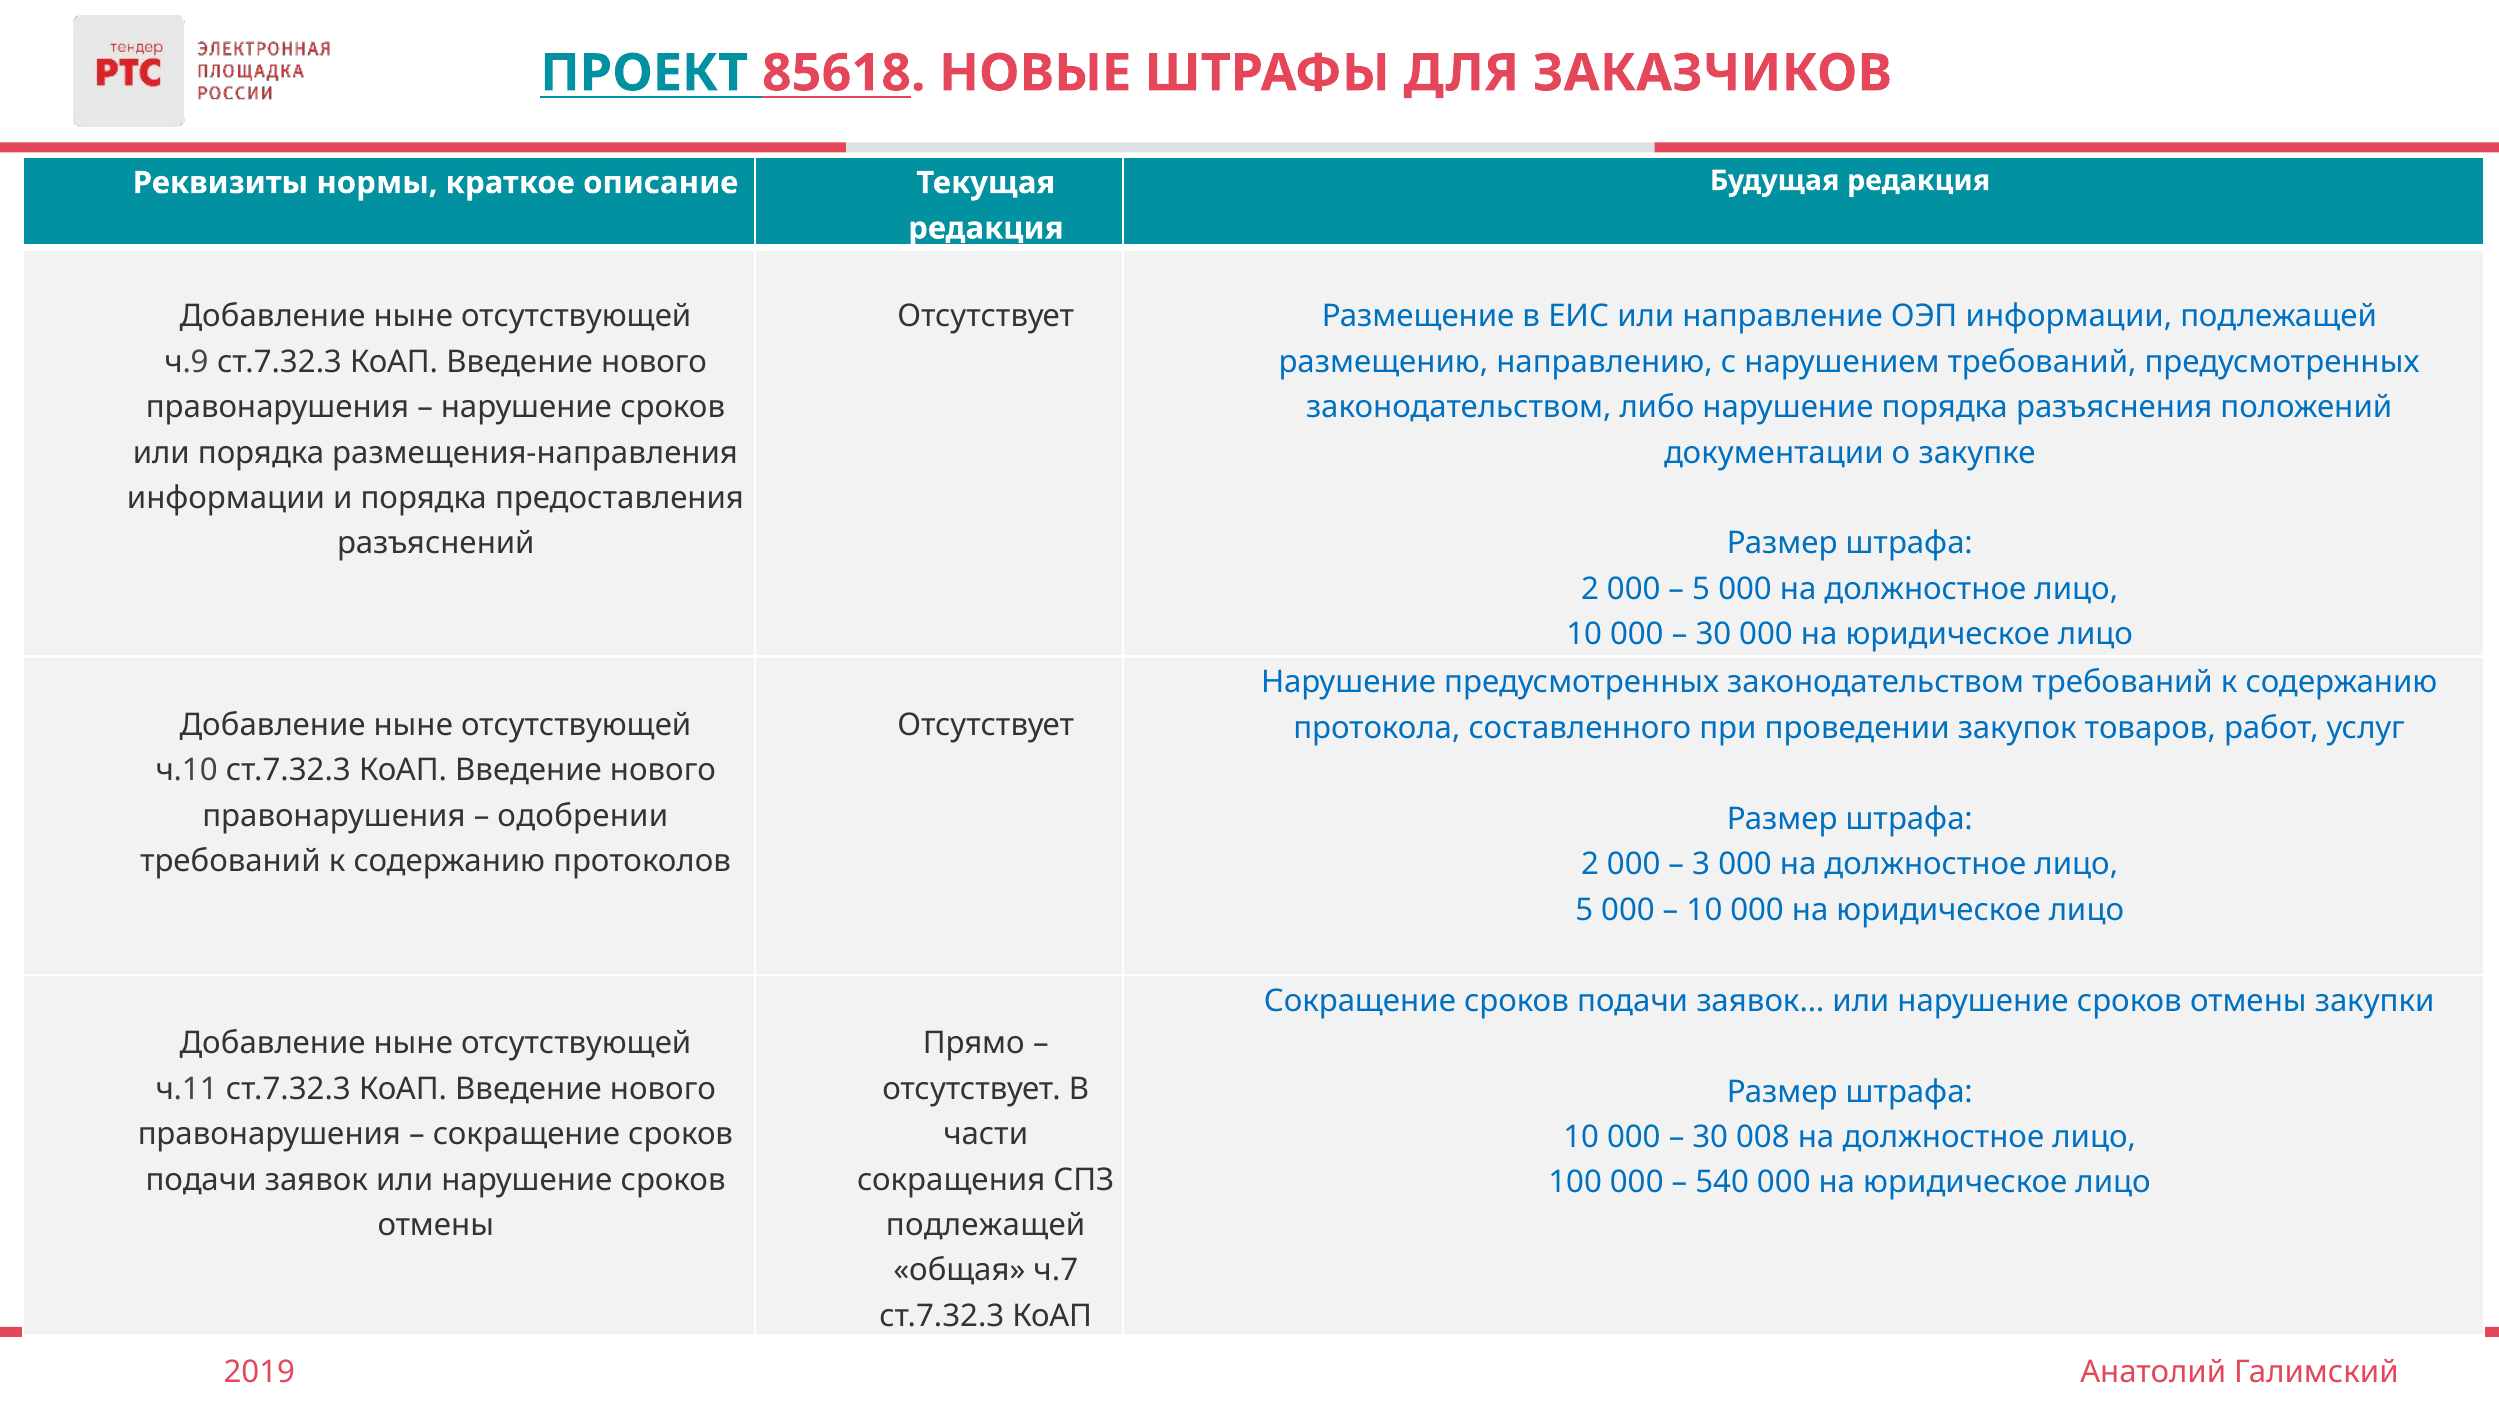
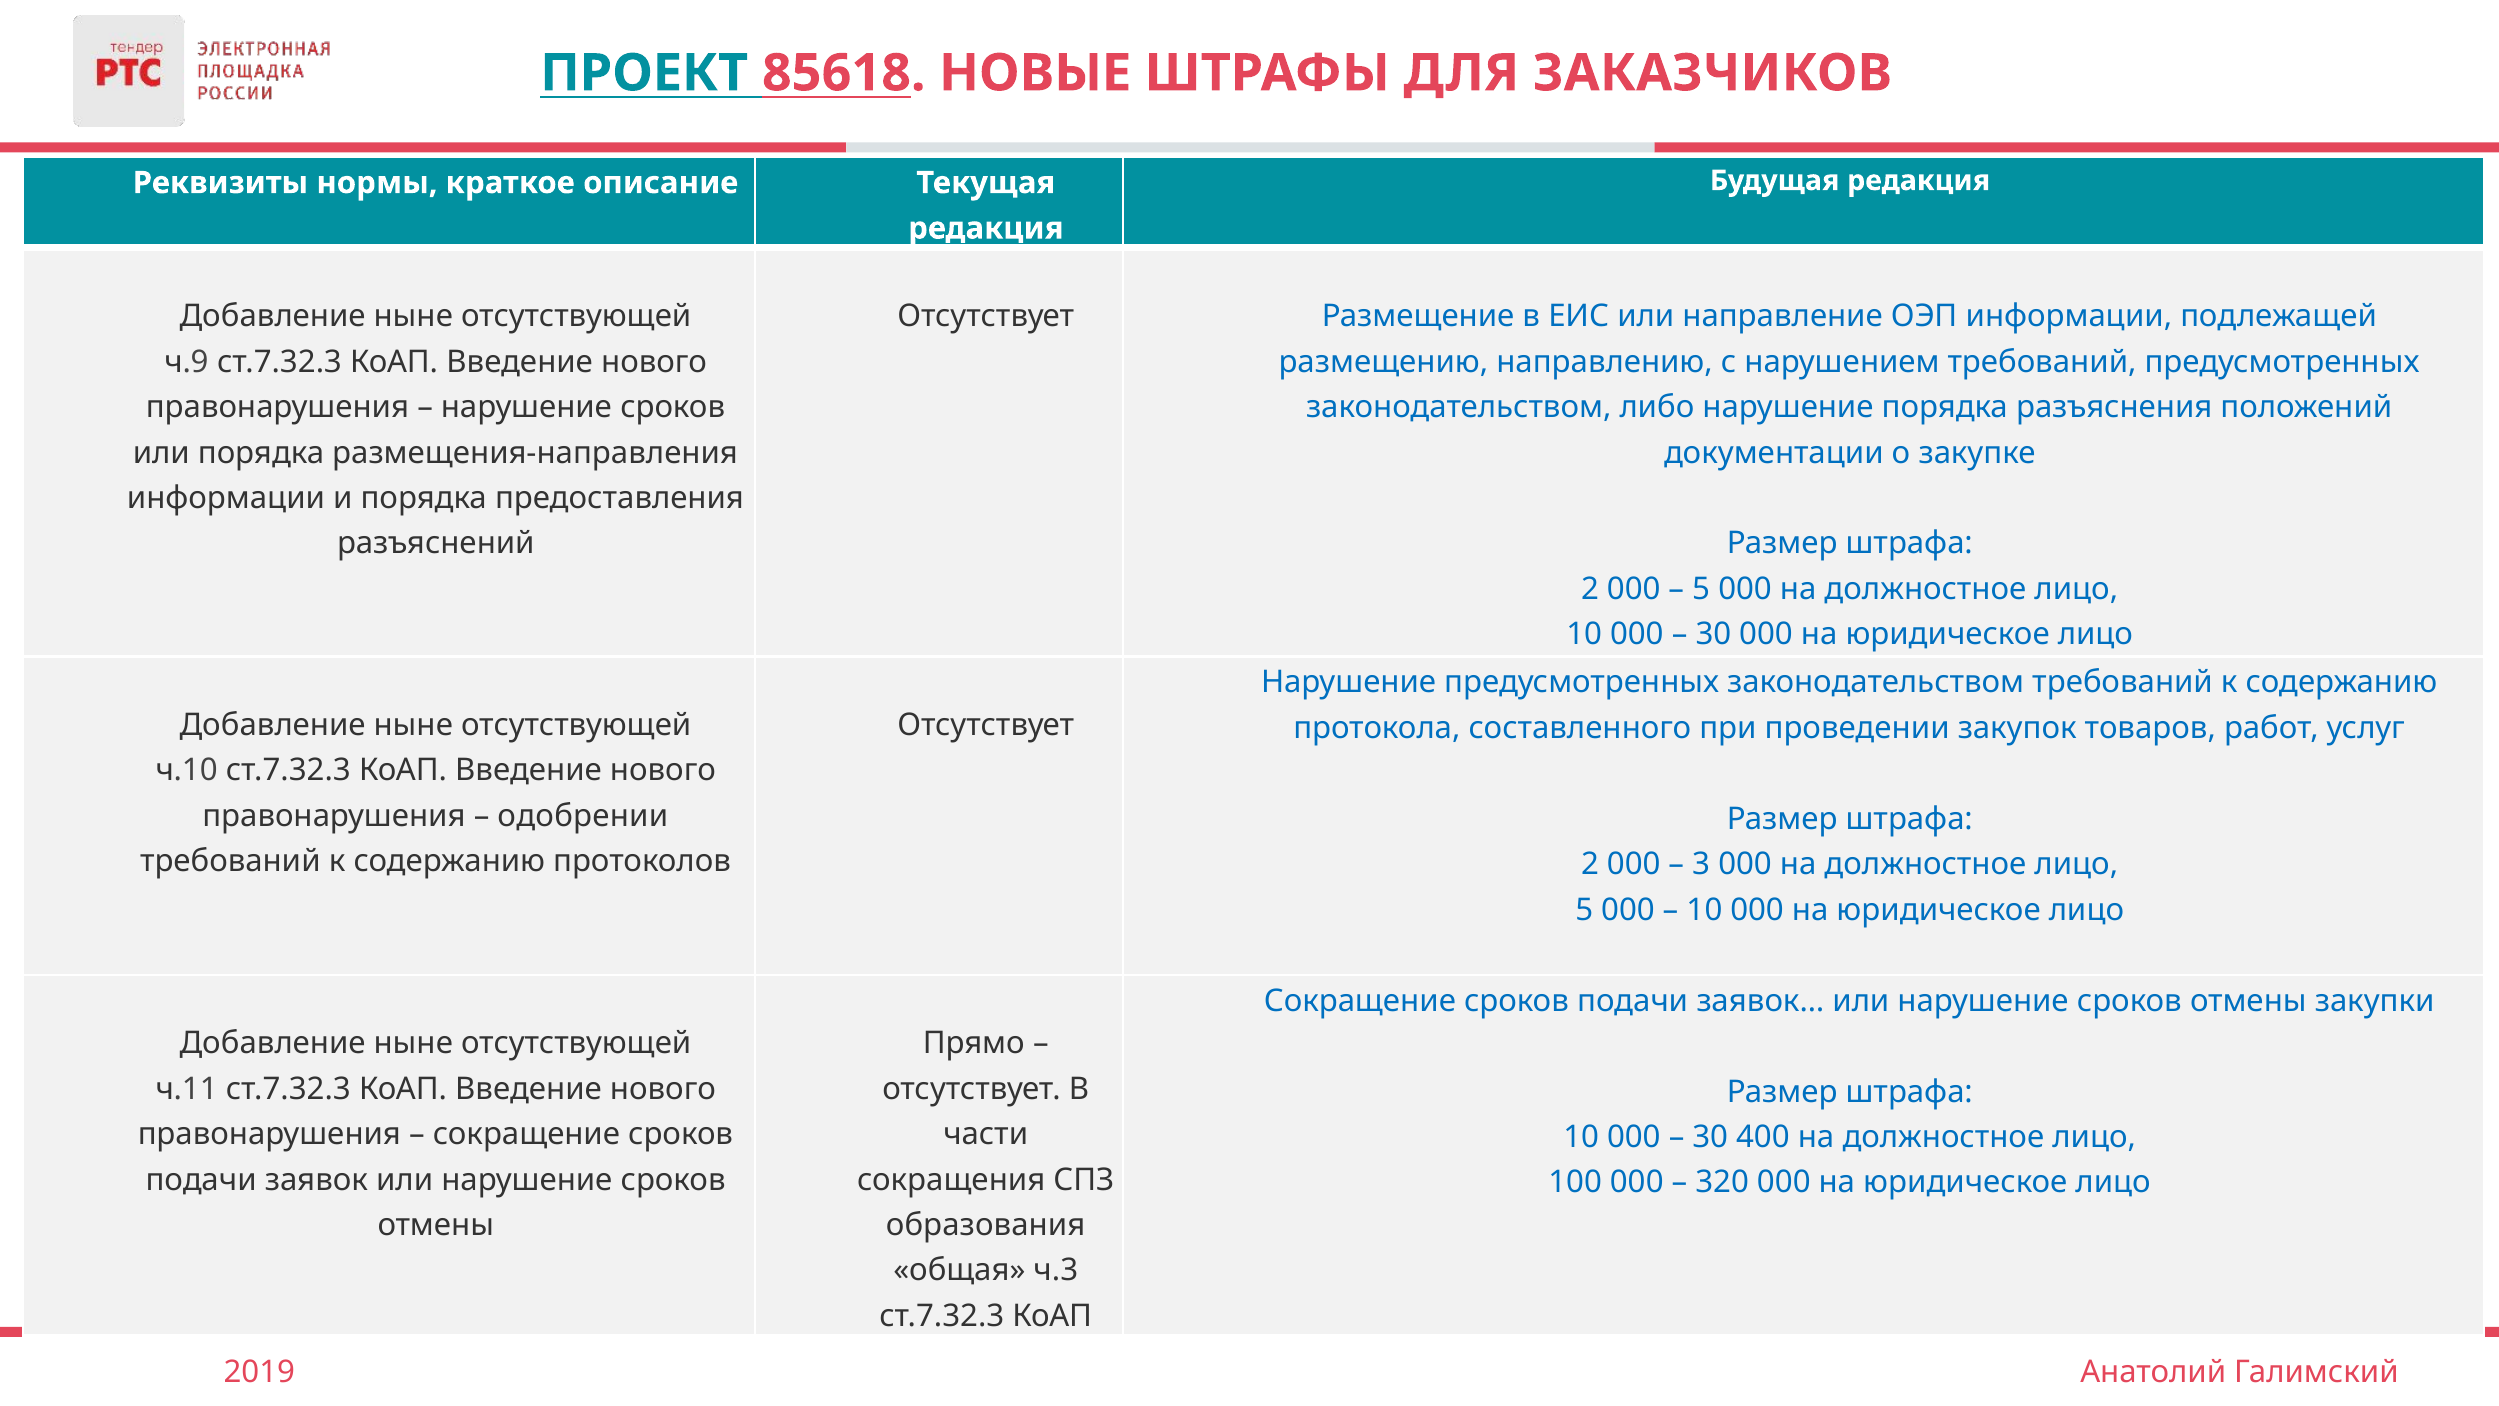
008: 008 -> 400 (1763, 1137)
540: 540 -> 320 (1722, 1182)
подлежащей: подлежащей -> образования (986, 1225)
ч.7: ч.7 -> ч.3 (1056, 1270)
